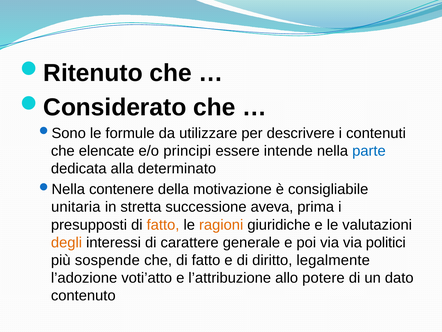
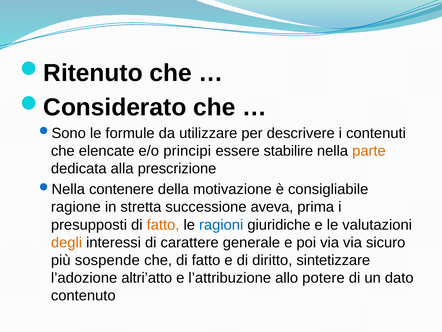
intende: intende -> stabilire (288, 151)
parte colour: blue -> orange (369, 151)
determinato: determinato -> prescrizione (177, 169)
unitaria: unitaria -> ragione (76, 207)
ragioni colour: orange -> blue (221, 224)
politici: politici -> sicuro (386, 242)
legalmente: legalmente -> sintetizzare (333, 260)
voti’atto: voti’atto -> altri’atto (147, 278)
